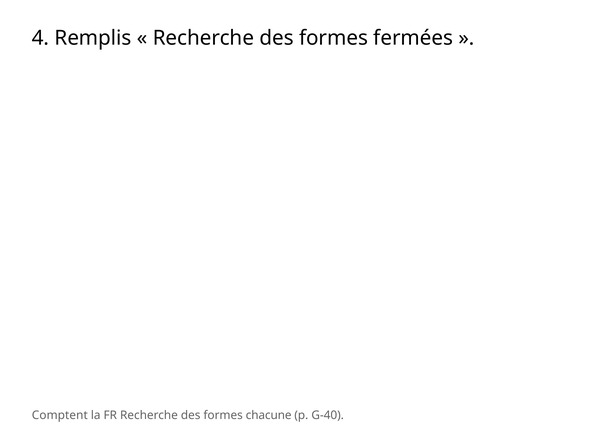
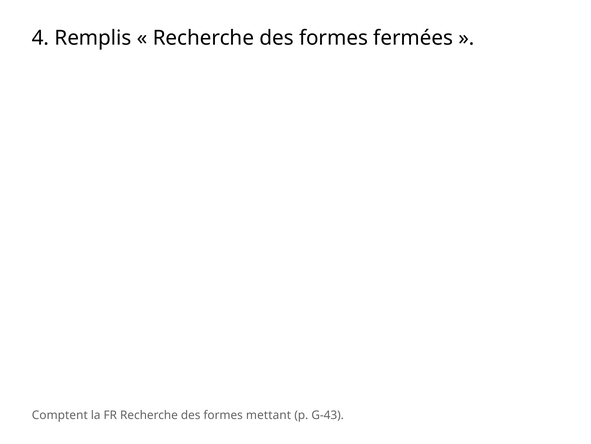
chacune: chacune -> mettant (269, 415)
G-40: G-40 -> G-43 (328, 415)
